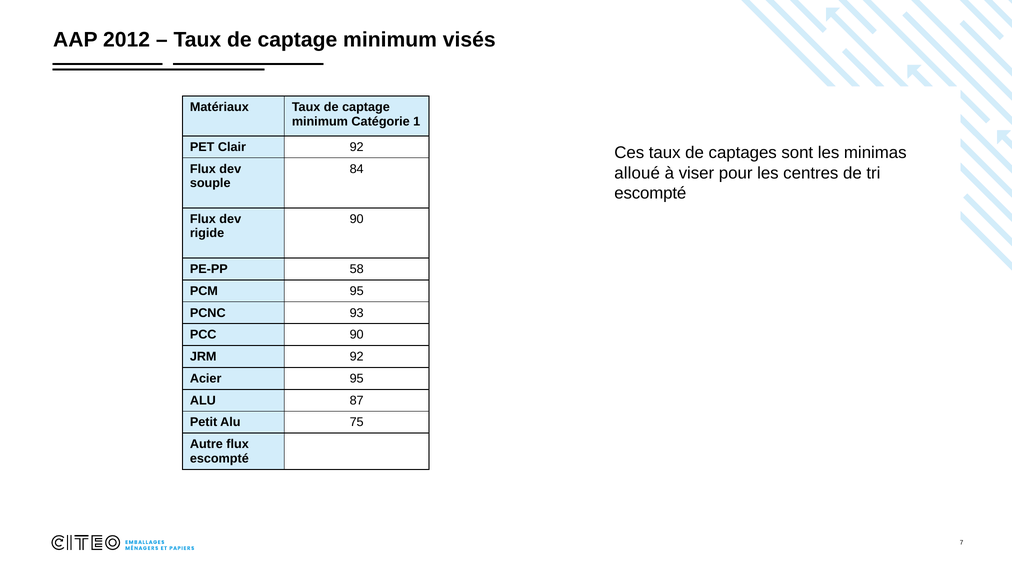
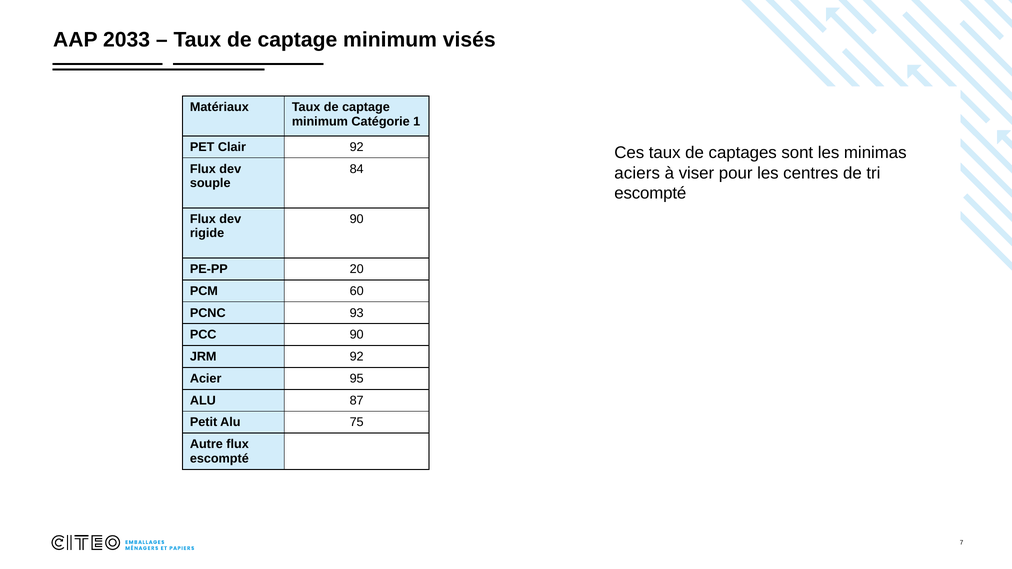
2012: 2012 -> 2033 (127, 40)
alloué: alloué -> aciers (637, 173)
58: 58 -> 20 (357, 269)
PCM 95: 95 -> 60 (357, 291)
